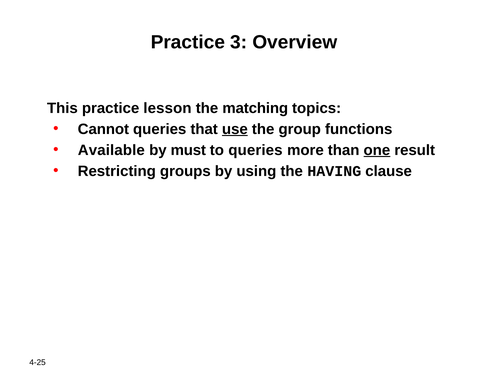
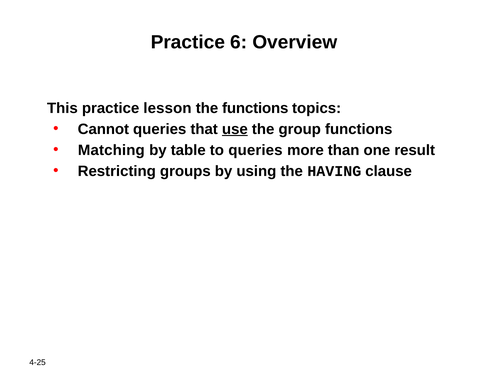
3: 3 -> 6 (239, 42)
the matching: matching -> functions (255, 108)
Available: Available -> Matching (111, 150)
must: must -> table (188, 150)
one underline: present -> none (377, 150)
